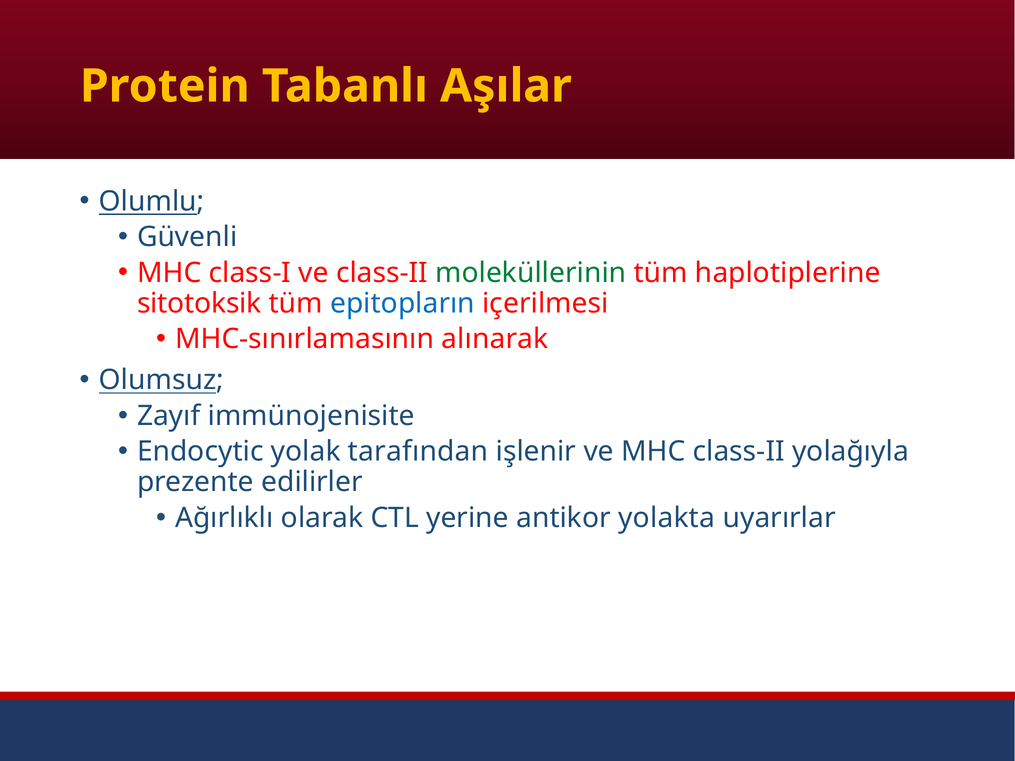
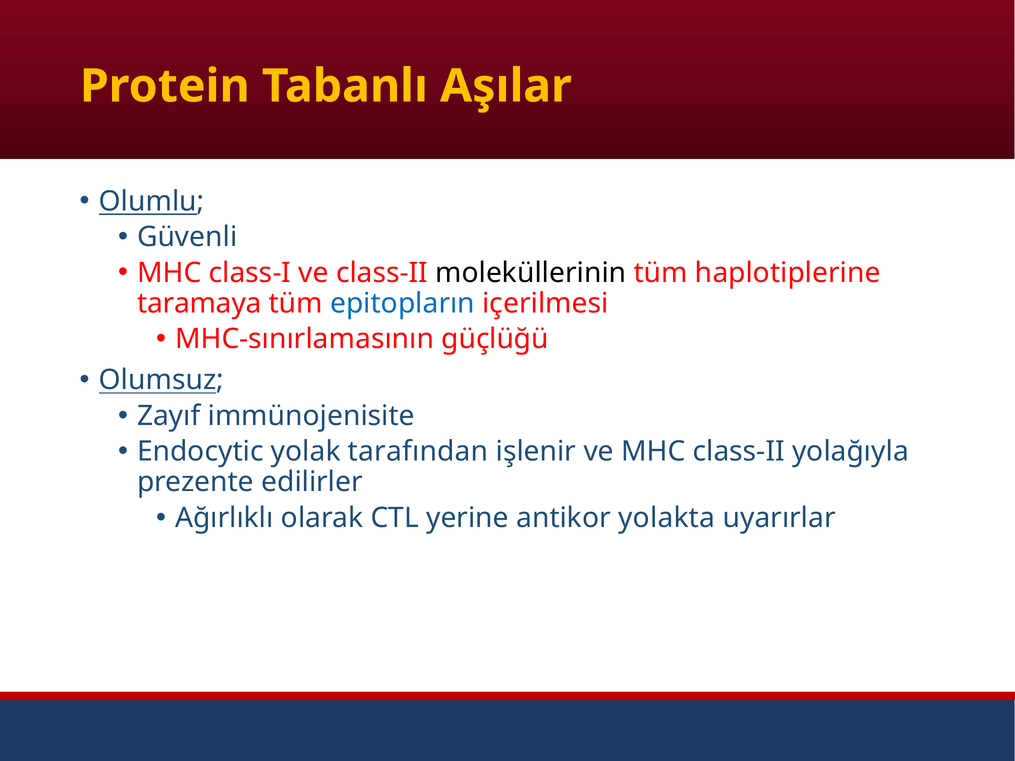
moleküllerinin colour: green -> black (531, 273)
sitotoksik: sitotoksik -> taramaya (199, 303)
alınarak: alınarak -> güçlüğü (495, 339)
